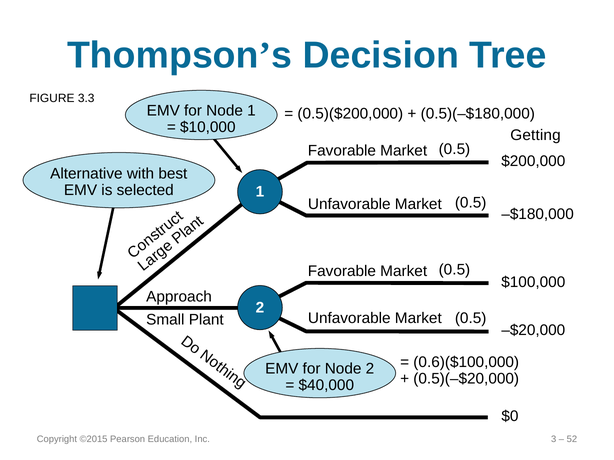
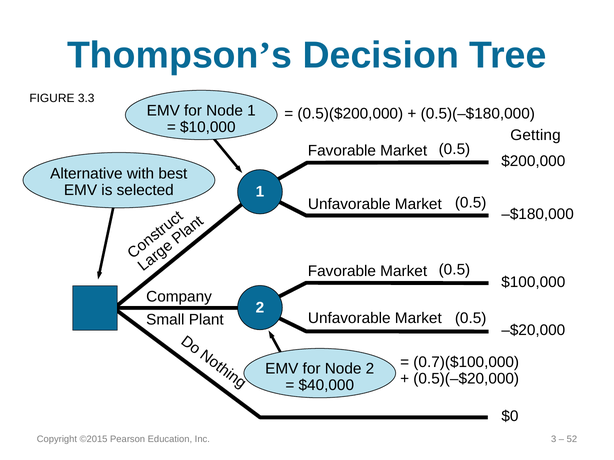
Approach: Approach -> Company (179, 297)
0.6)($100,000: 0.6)($100,000 -> 0.7)($100,000 (466, 362)
